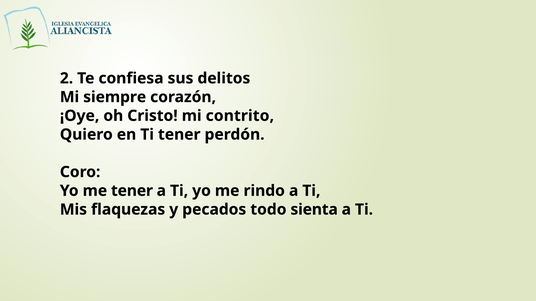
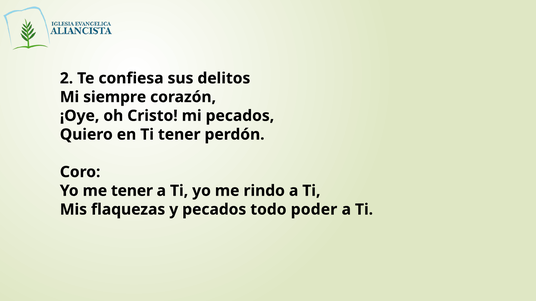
mi contrito: contrito -> pecados (240, 116)
sienta: sienta -> poder (314, 210)
